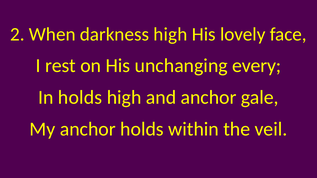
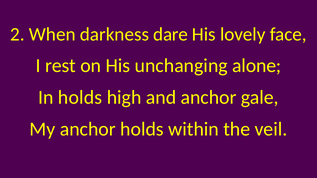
darkness high: high -> dare (171, 34)
every: every -> alone (257, 66)
